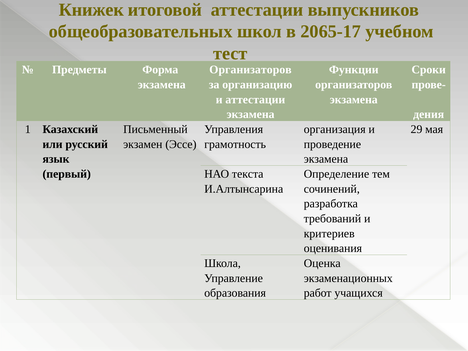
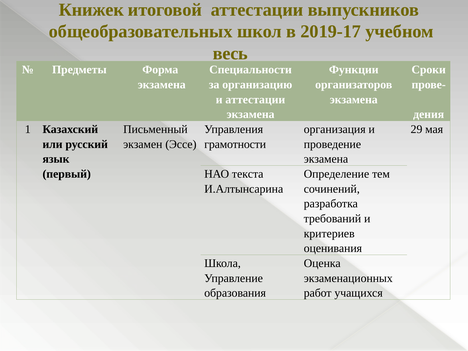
2065-17: 2065-17 -> 2019-17 (331, 32)
тест: тест -> весь (230, 53)
Организаторов: Организаторов -> Специальности (251, 70)
грамотность: грамотность -> грамотности (235, 144)
